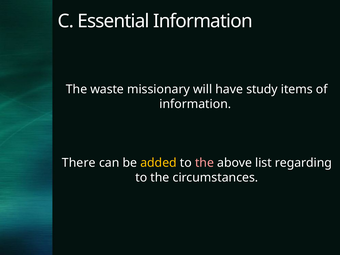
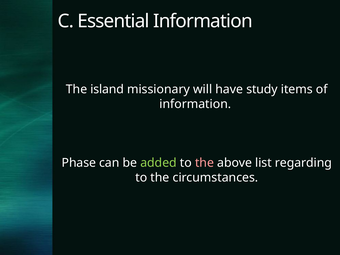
waste: waste -> island (107, 89)
There: There -> Phase (79, 163)
added colour: yellow -> light green (159, 163)
